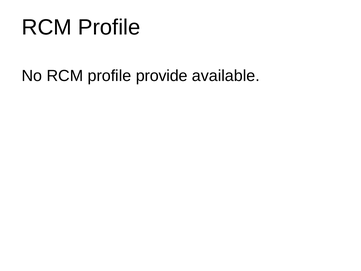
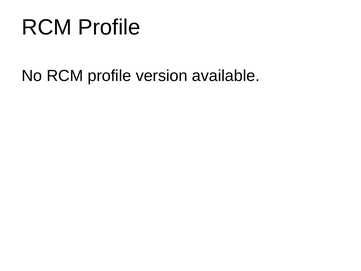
provide: provide -> version (162, 76)
